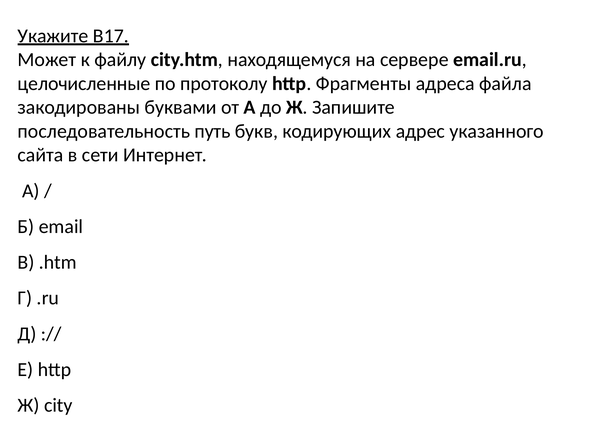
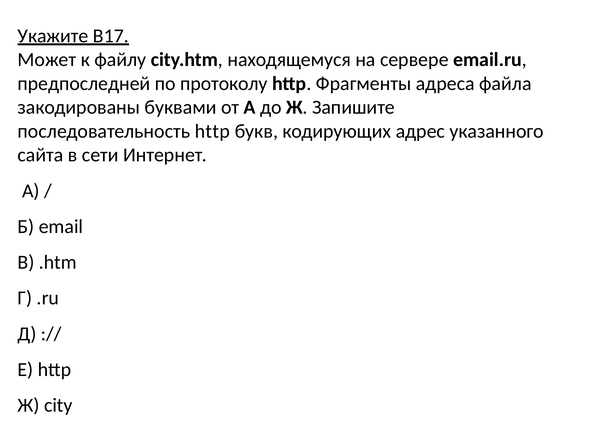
целочисленные: целочисленные -> предпоследней (84, 84)
последовательность путь: путь -> http (212, 131)
